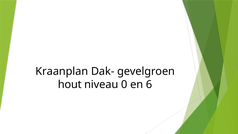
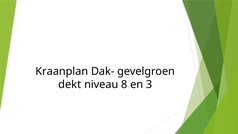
hout: hout -> dekt (70, 84)
0: 0 -> 8 (124, 84)
6: 6 -> 3 (149, 84)
